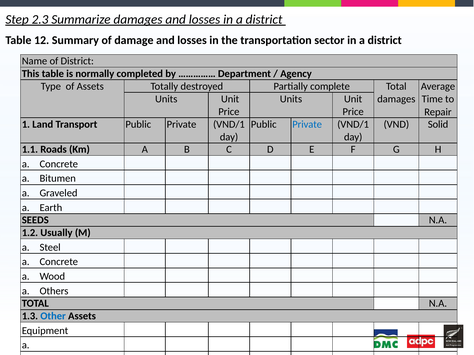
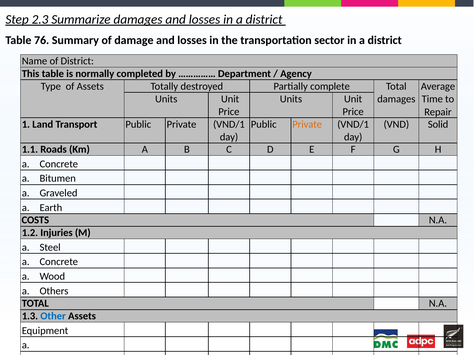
12: 12 -> 76 (42, 40)
Private colour: blue -> orange (307, 124)
SEEDS: SEEDS -> COSTS (35, 220)
Usually: Usually -> Injuries (56, 233)
